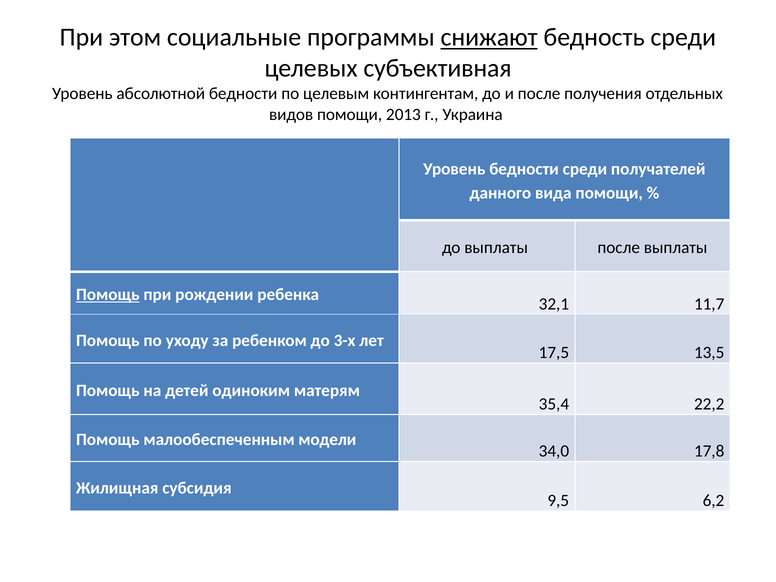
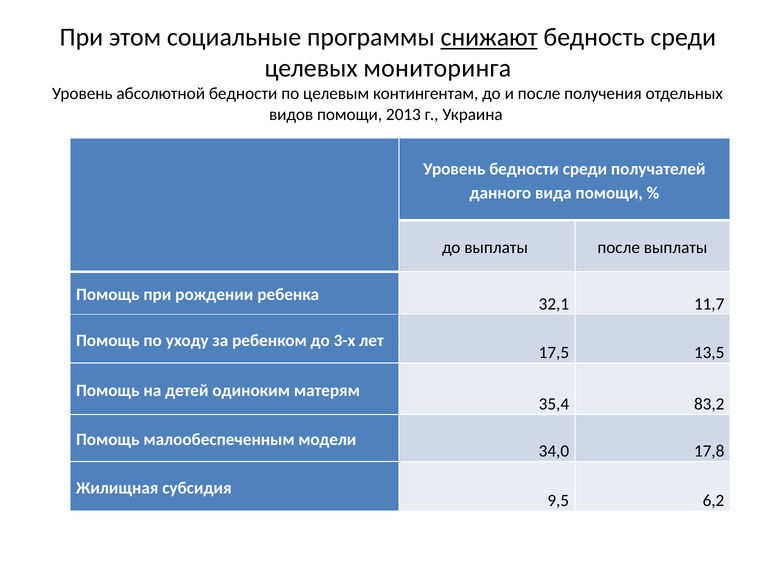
субъективная: субъективная -> мониторинга (437, 68)
Помощь underline: present -> none (108, 295)
22,2: 22,2 -> 83,2 (709, 404)
